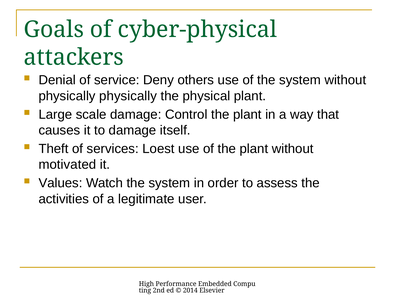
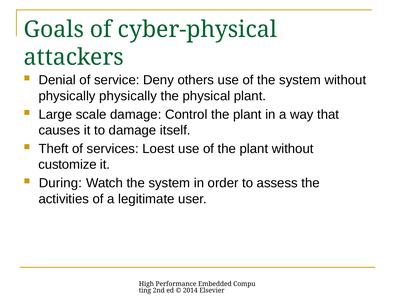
motivated: motivated -> customize (67, 164)
Values: Values -> During (60, 183)
